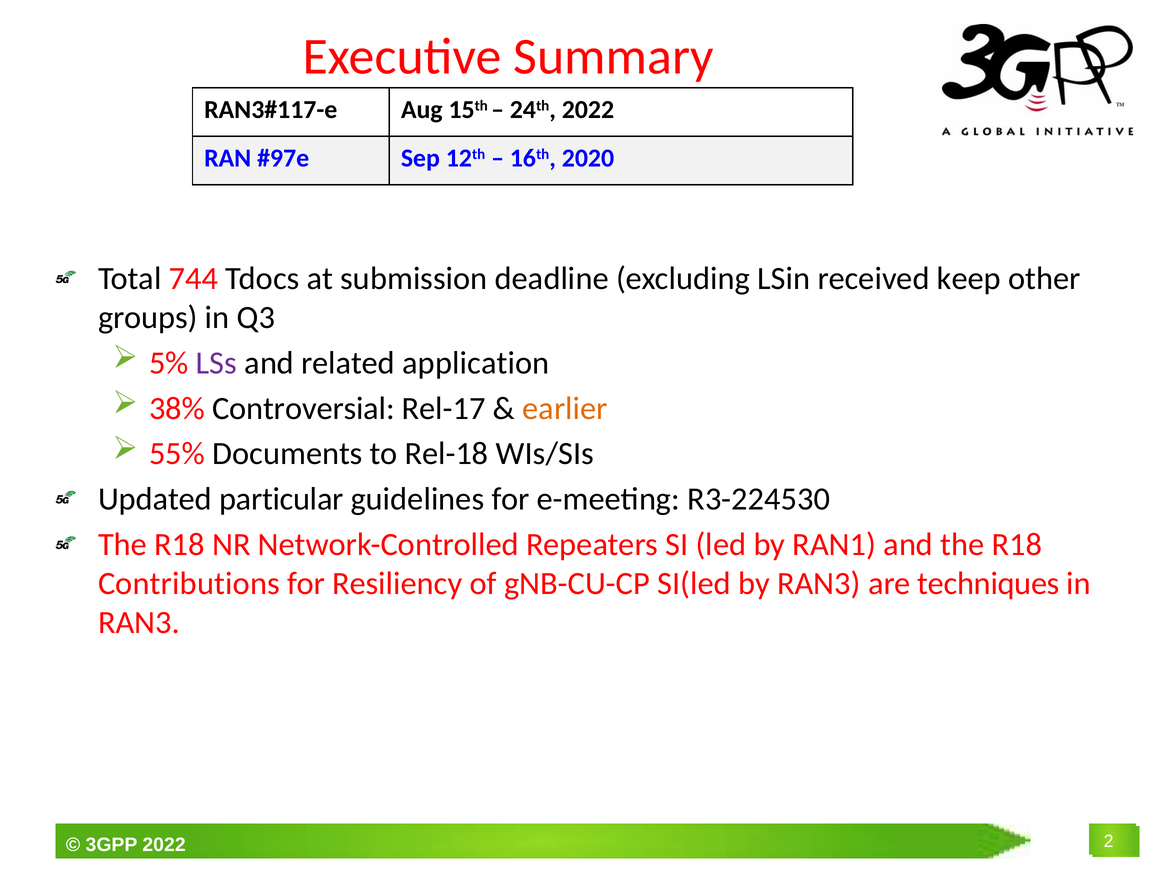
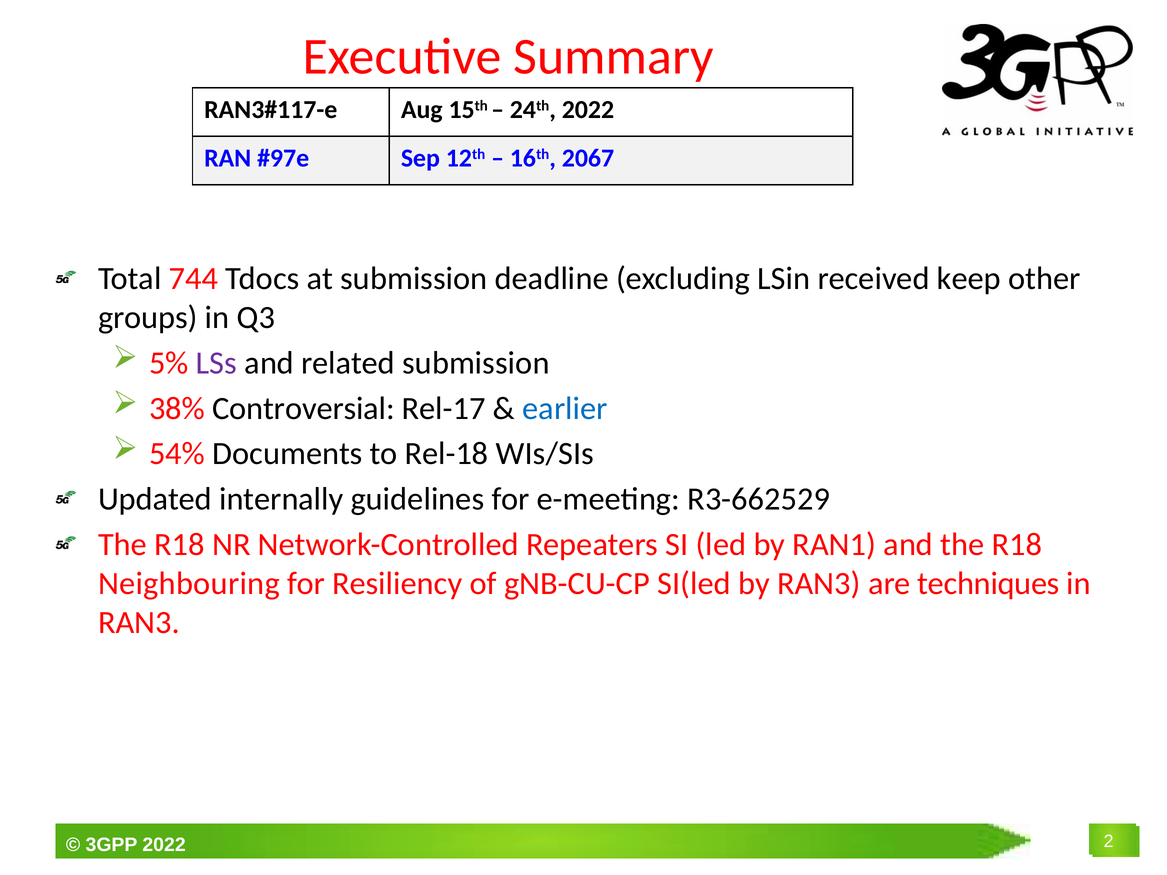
2020: 2020 -> 2067 (588, 158)
related application: application -> submission (476, 363)
earlier colour: orange -> blue (565, 408)
55%: 55% -> 54% (177, 454)
particular: particular -> internally (281, 499)
R3-224530: R3-224530 -> R3-662529 (759, 499)
Contributions: Contributions -> Neighbouring (189, 584)
